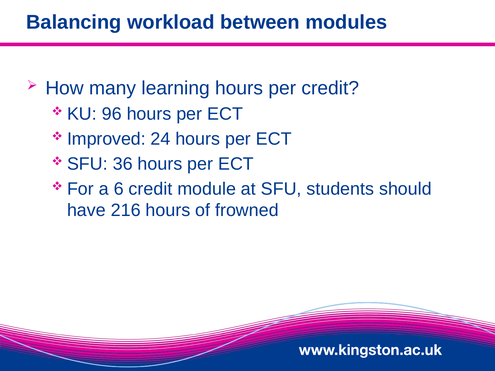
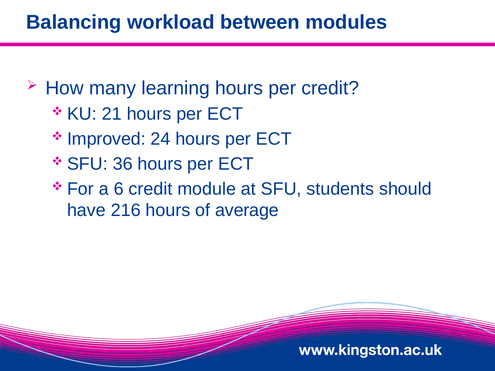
96: 96 -> 21 (112, 114)
frowned: frowned -> average (247, 210)
